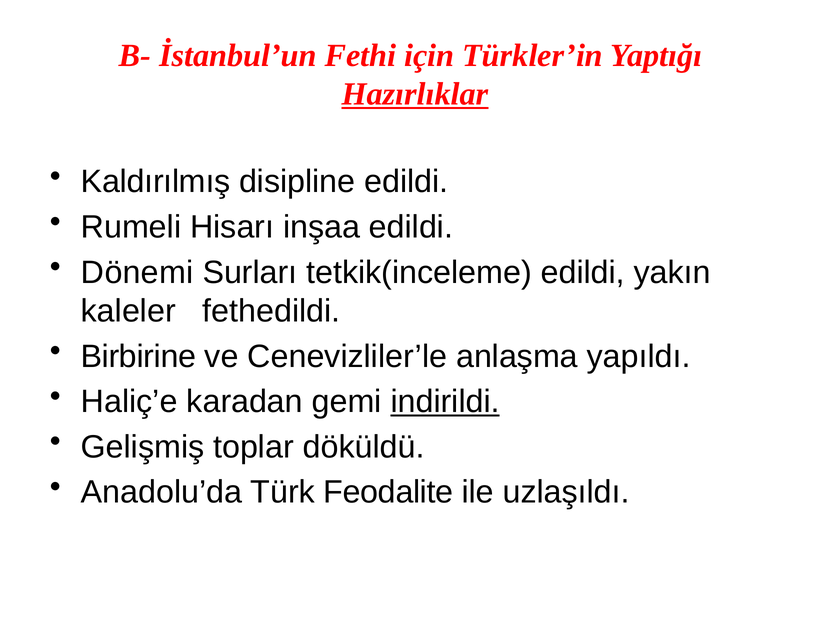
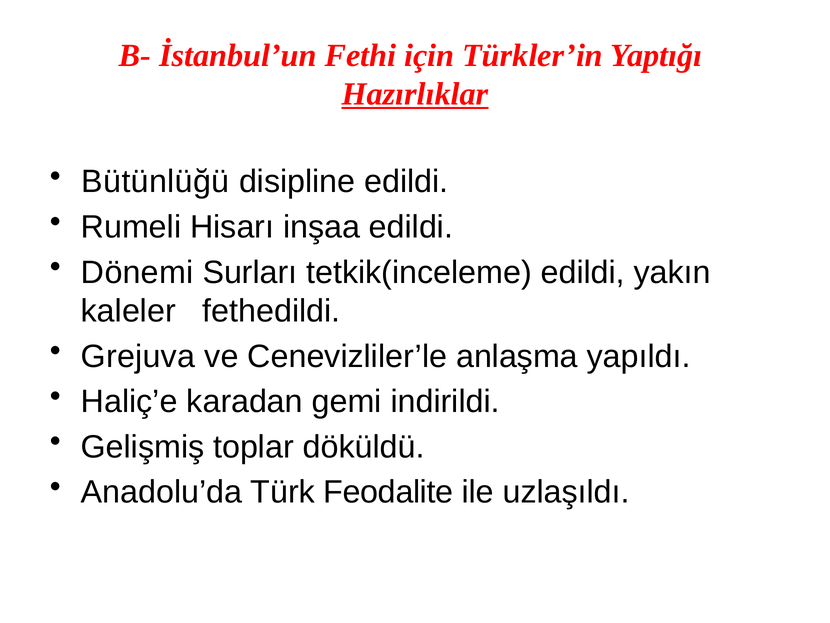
Kaldırılmış: Kaldırılmış -> Bütünlüğü (155, 182)
Birbirine: Birbirine -> Grejuva (138, 356)
indirildi underline: present -> none (445, 401)
